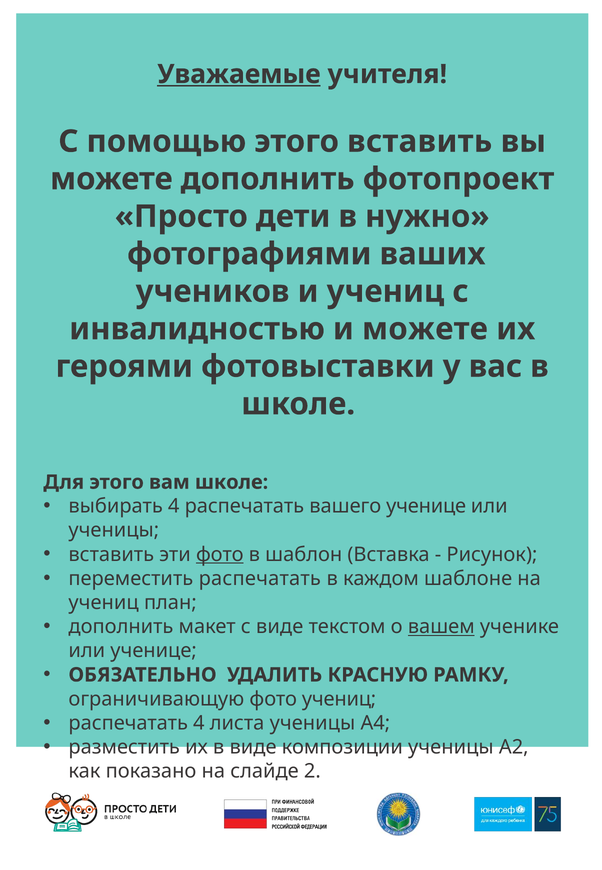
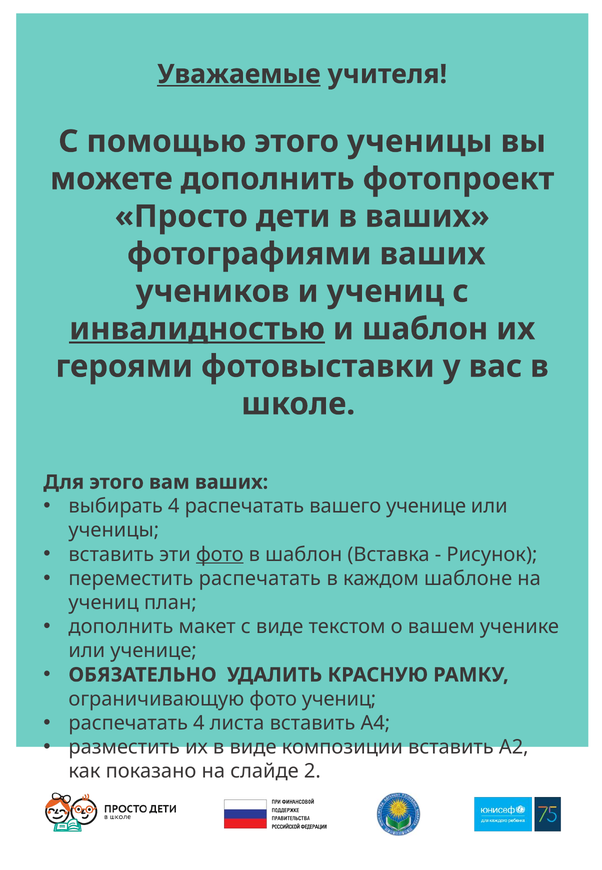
этого вставить: вставить -> ученицы (420, 141)
в нужно: нужно -> ваших (427, 216)
инвалидностью underline: none -> present (197, 329)
и можете: можете -> шаблон (425, 329)
вам школе: школе -> ваших (232, 482)
вашем underline: present -> none (441, 626)
листа ученицы: ученицы -> вставить (312, 723)
композиции ученицы: ученицы -> вставить (451, 747)
